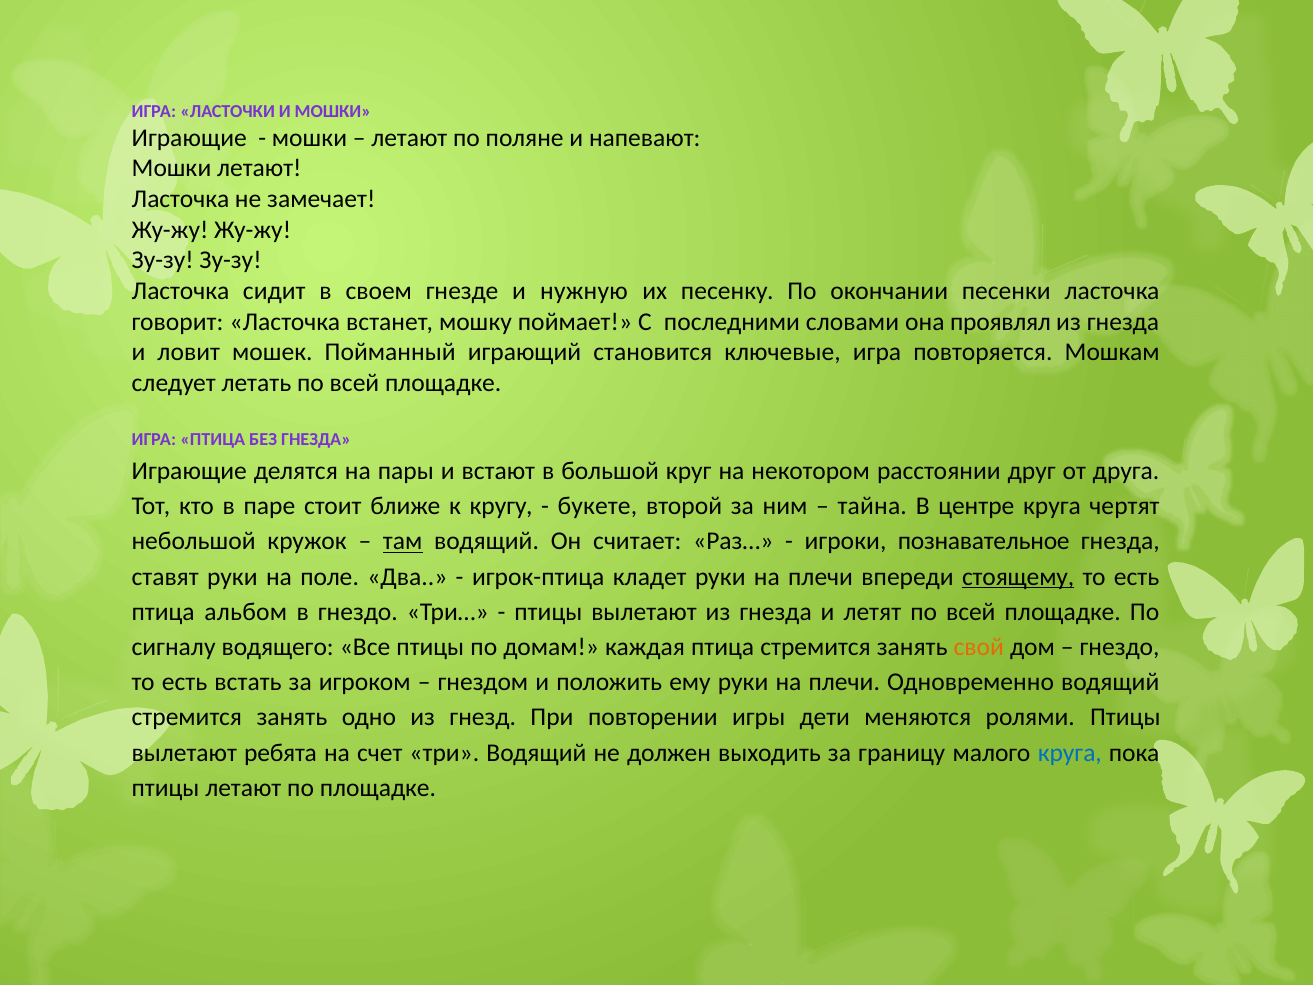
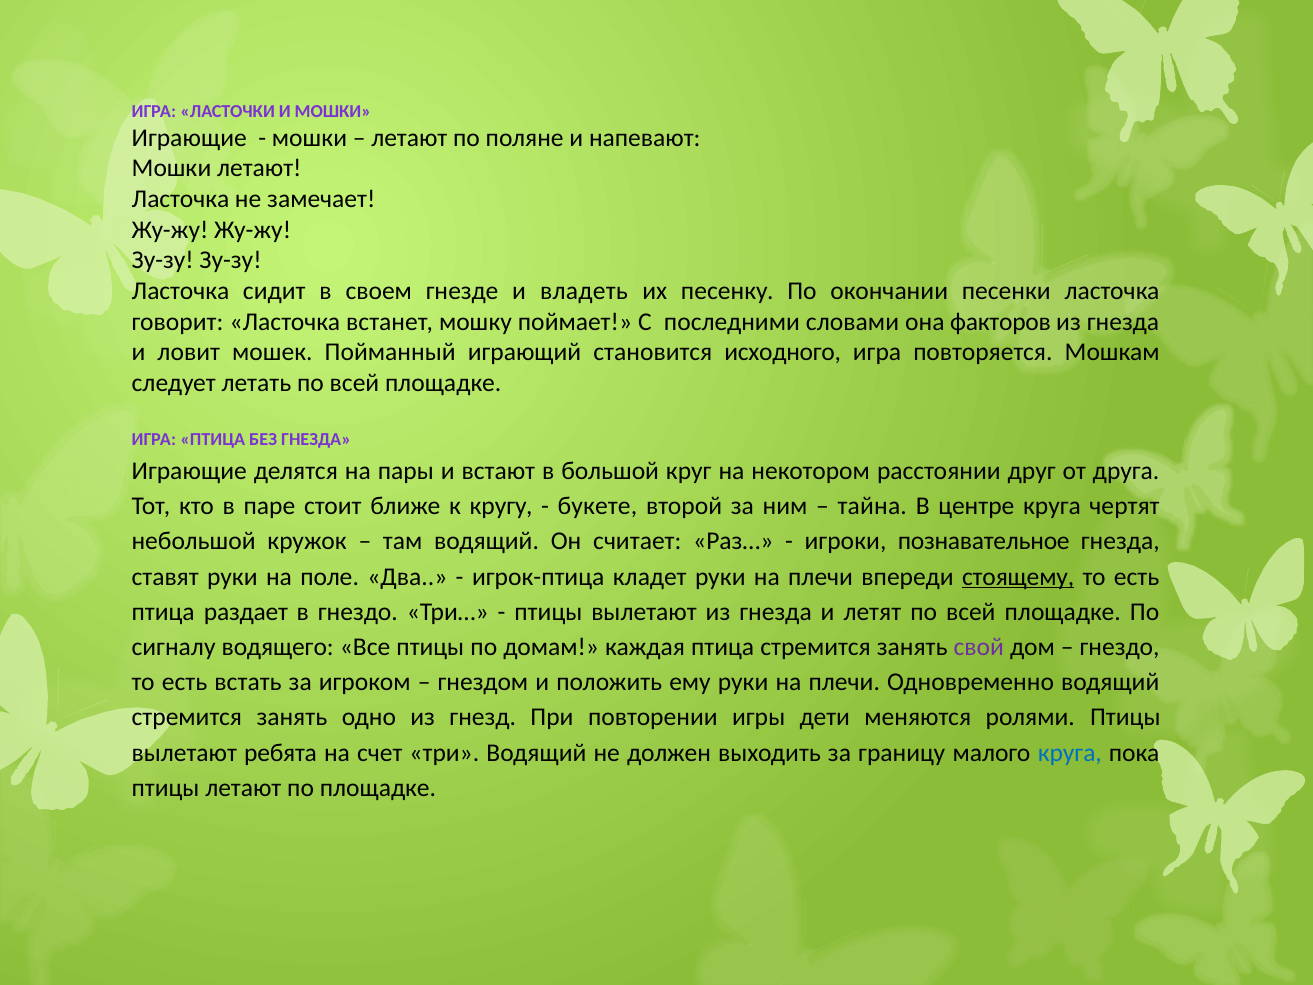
нужную: нужную -> владеть (584, 291)
проявлял: проявлял -> факторов (1001, 322)
ключевые: ключевые -> исходного (783, 352)
там underline: present -> none (403, 541)
альбом: альбом -> раздает (246, 612)
свой colour: orange -> purple (979, 647)
